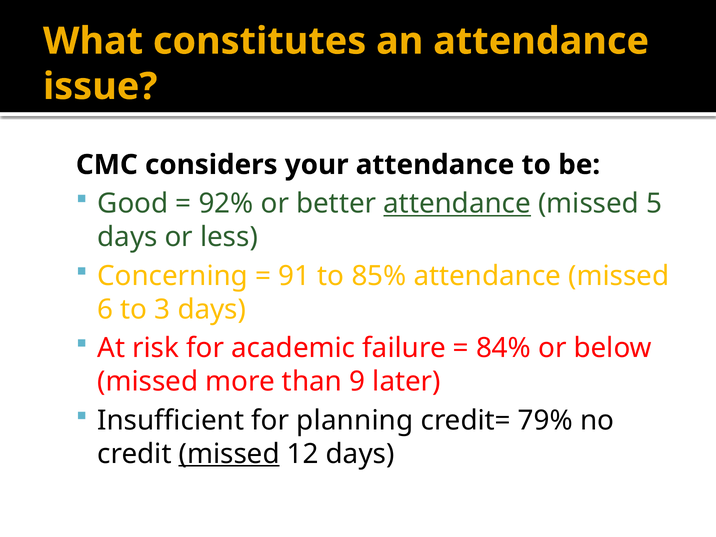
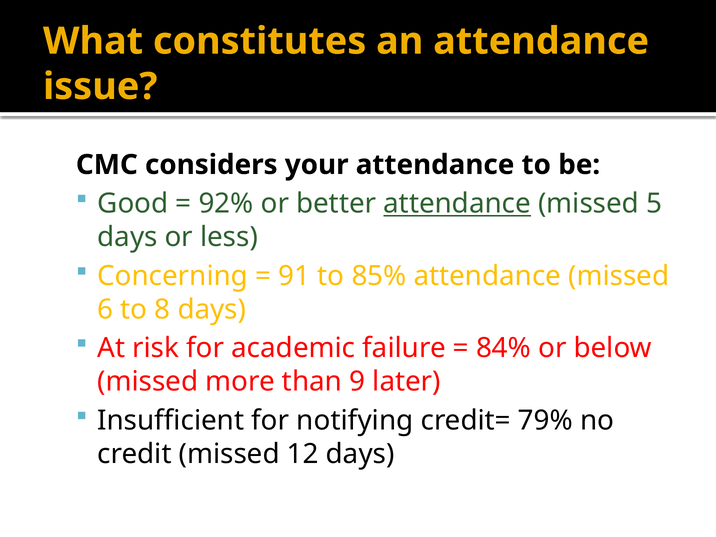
3: 3 -> 8 (162, 309)
planning: planning -> notifying (355, 421)
missed underline: present -> none (229, 454)
